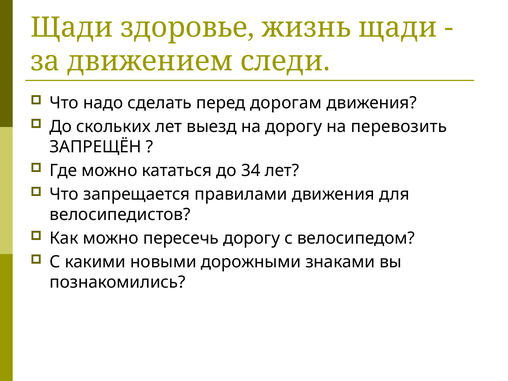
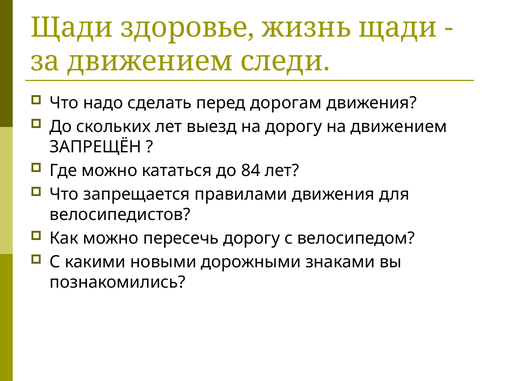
на перевозить: перевозить -> движением (399, 126)
34: 34 -> 84 (251, 171)
